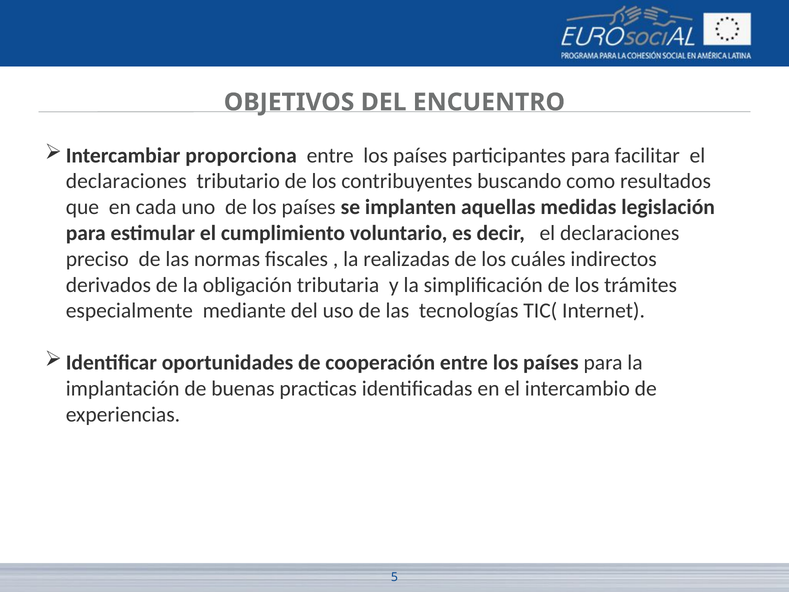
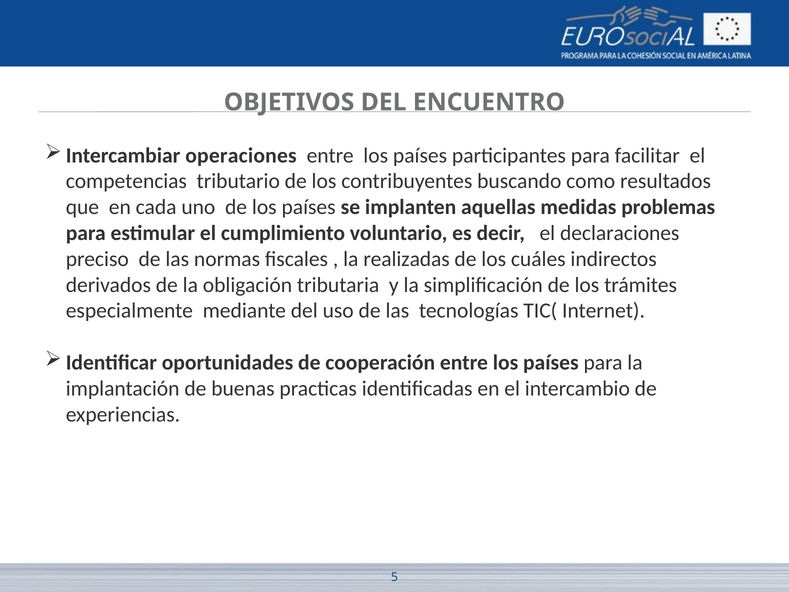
proporciona: proporciona -> operaciones (241, 155)
declaraciones: declaraciones -> competencias (126, 181)
legislación: legislación -> problemas (668, 207)
